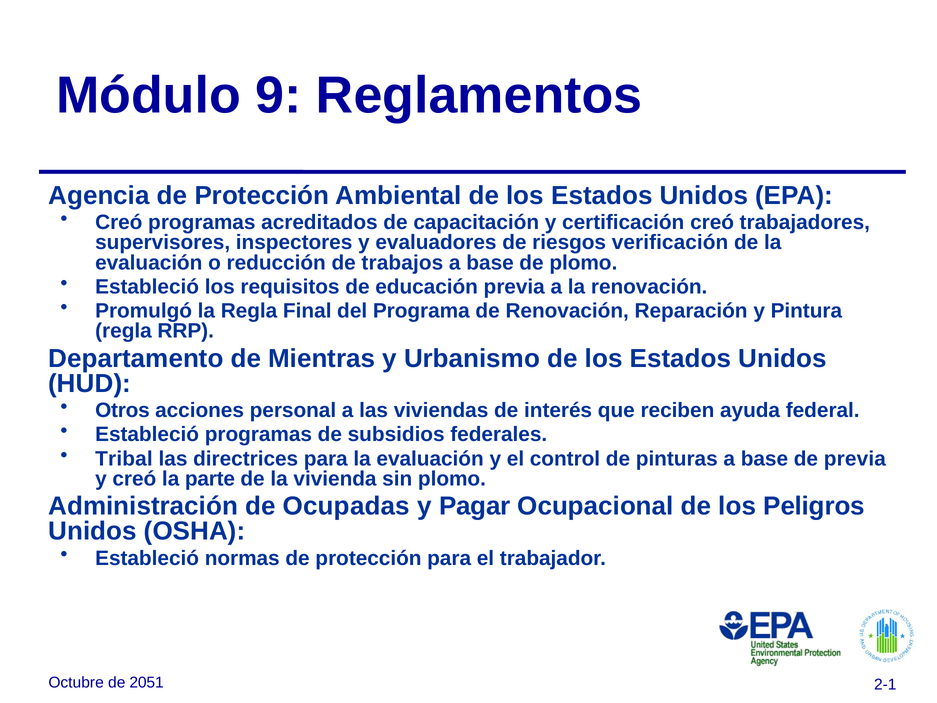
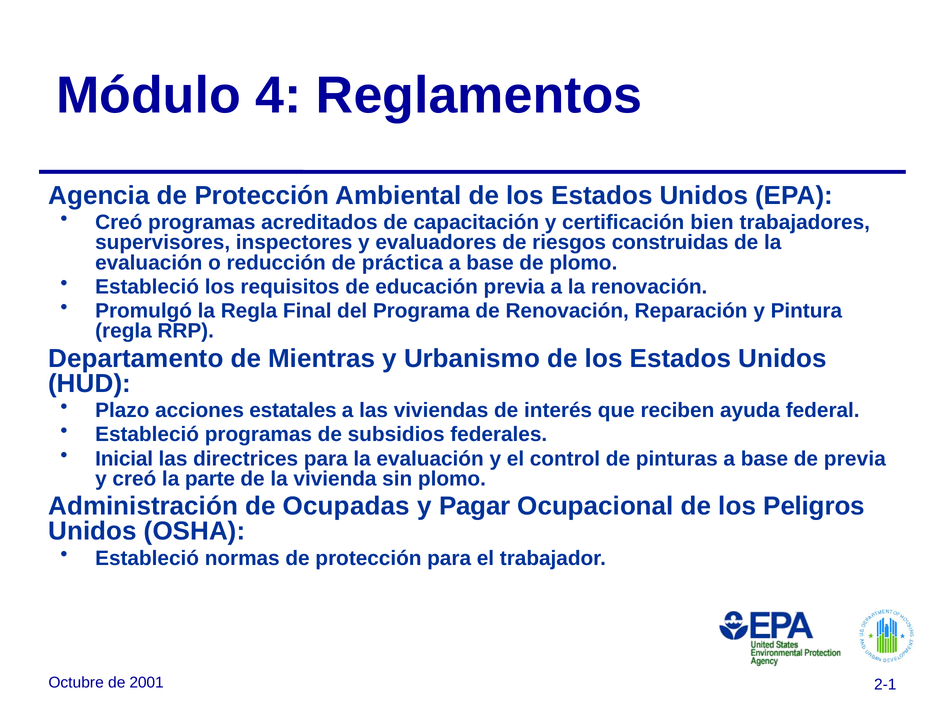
9: 9 -> 4 (278, 95)
certificación creó: creó -> bien (712, 223)
verificación: verificación -> construidas (670, 243)
trabajos: trabajos -> práctica (402, 263)
Otros: Otros -> Plazo (122, 410)
personal: personal -> estatales (293, 410)
Tribal: Tribal -> Inicial (124, 459)
2051: 2051 -> 2001 (147, 682)
